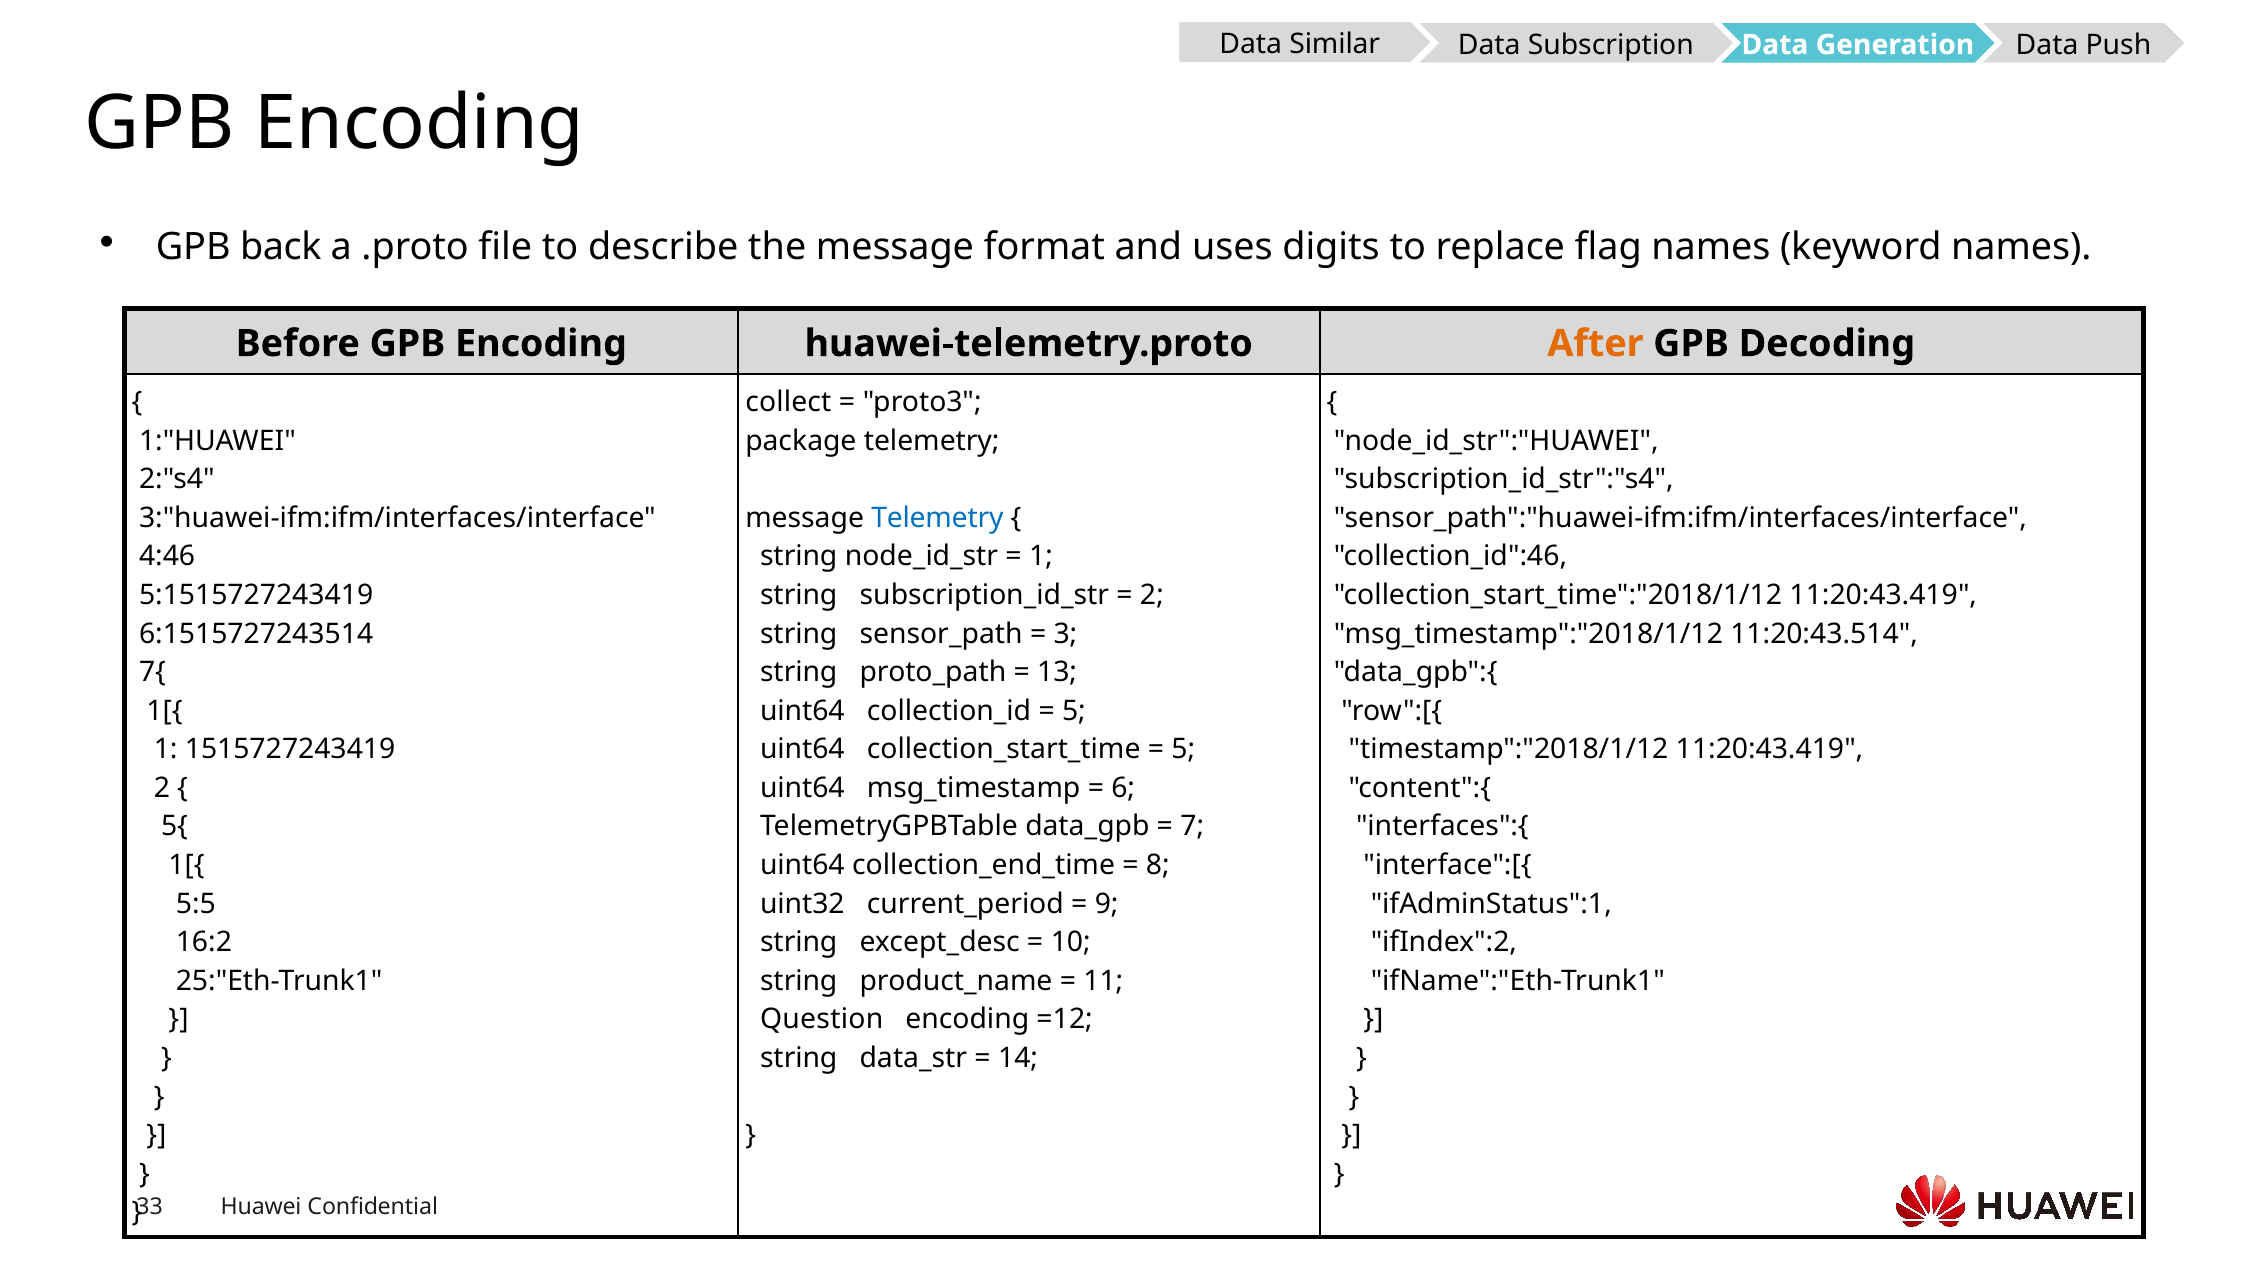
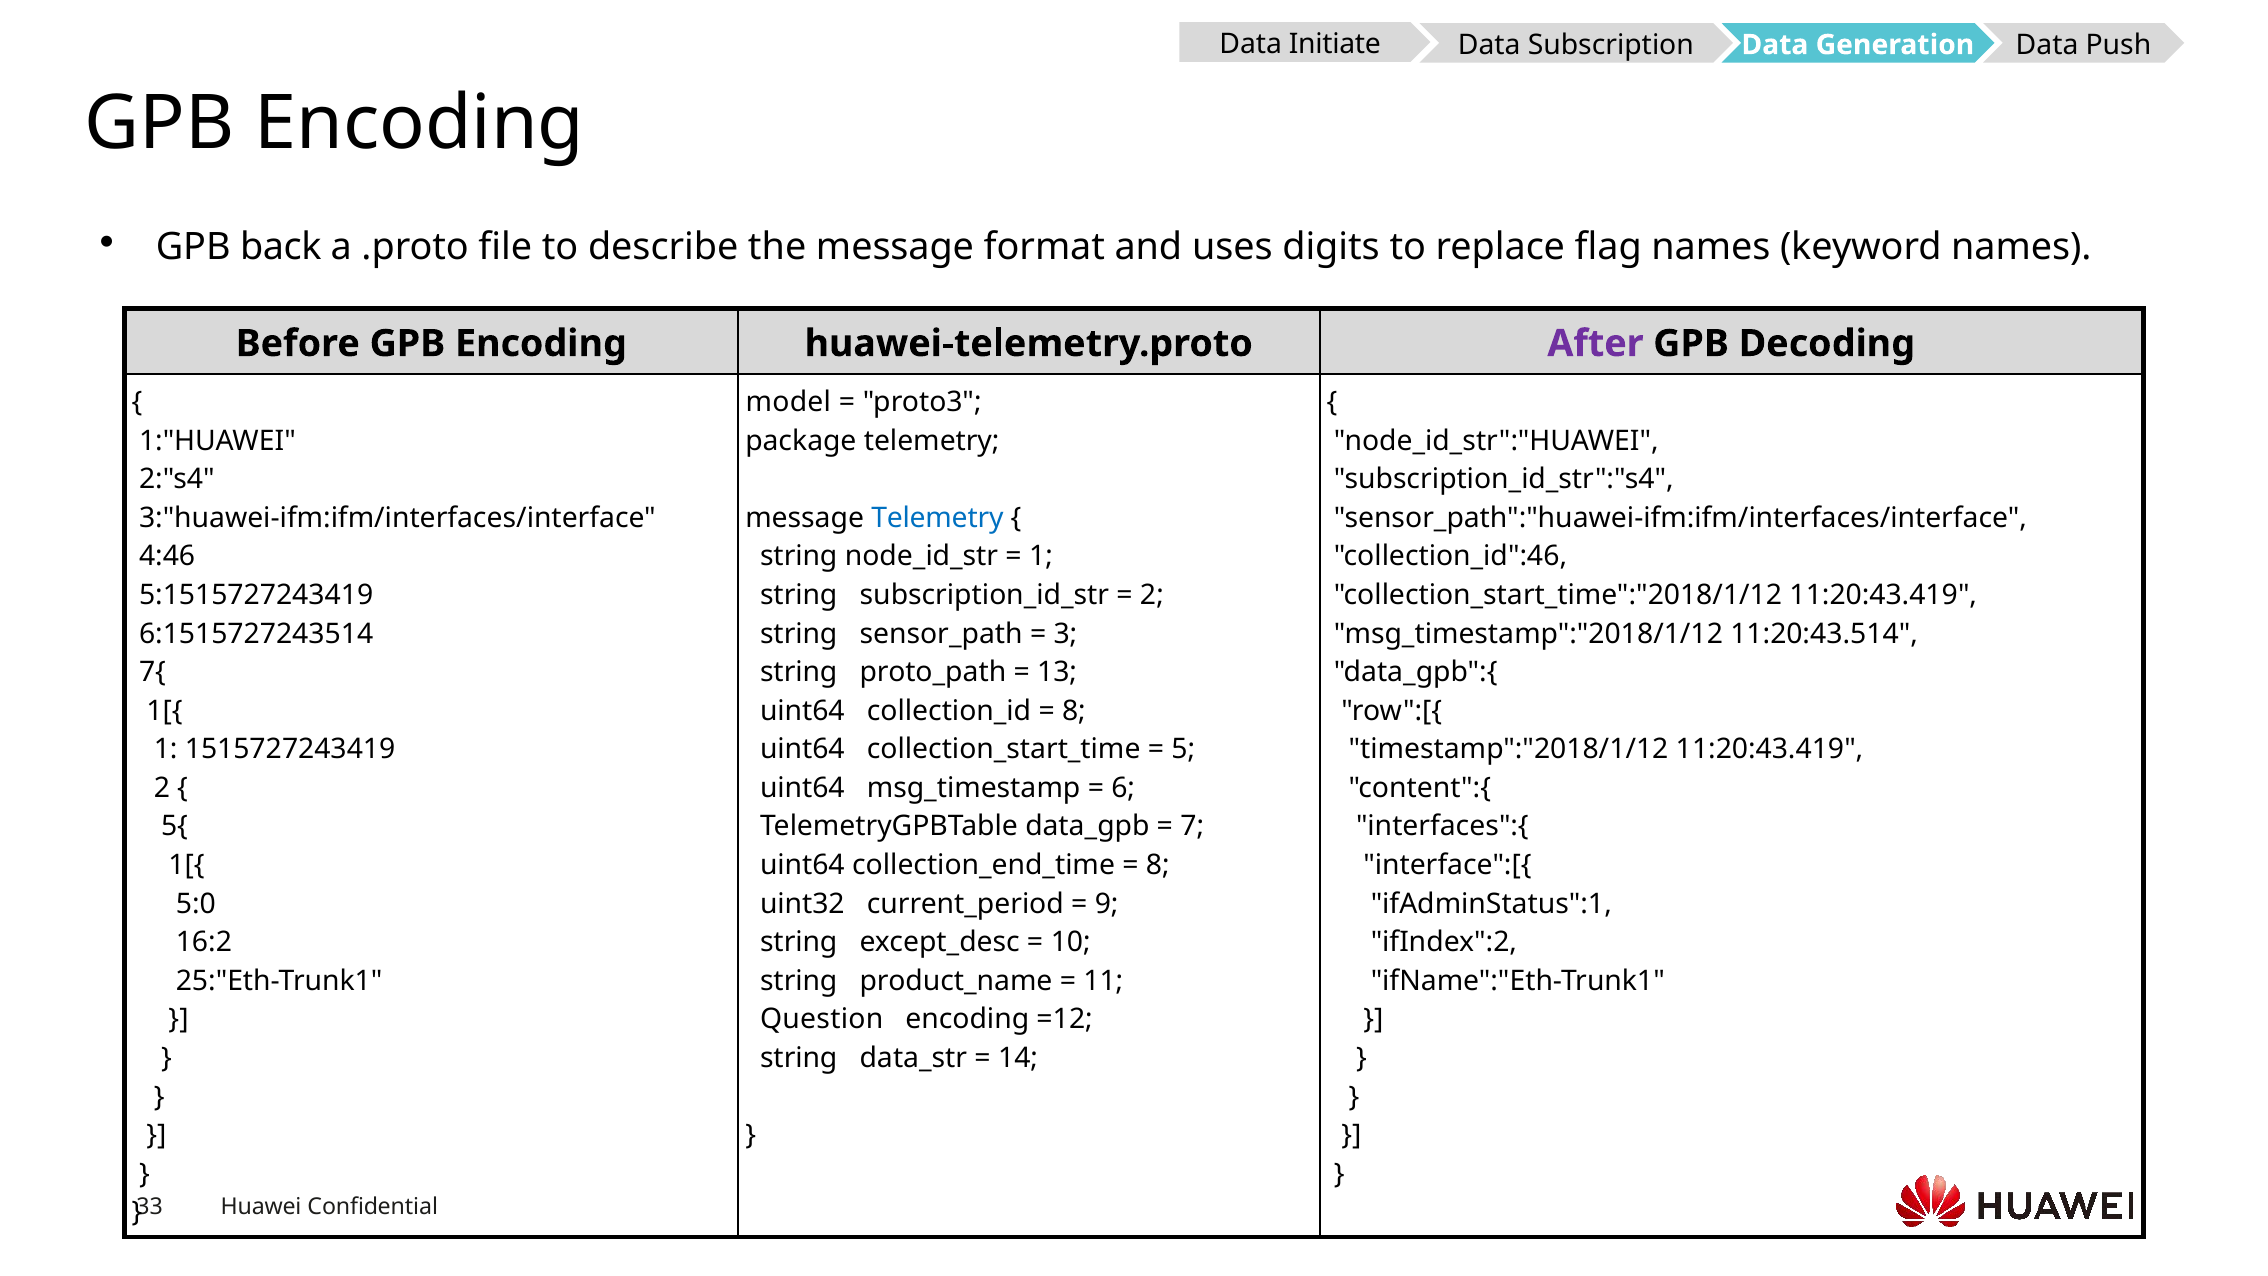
Similar: Similar -> Initiate (1335, 44)
After colour: orange -> purple (1595, 344)
collect: collect -> model (788, 402)
5: 5 -> 8 (1074, 711)
5:5: 5:5 -> 5:0 (196, 904)
